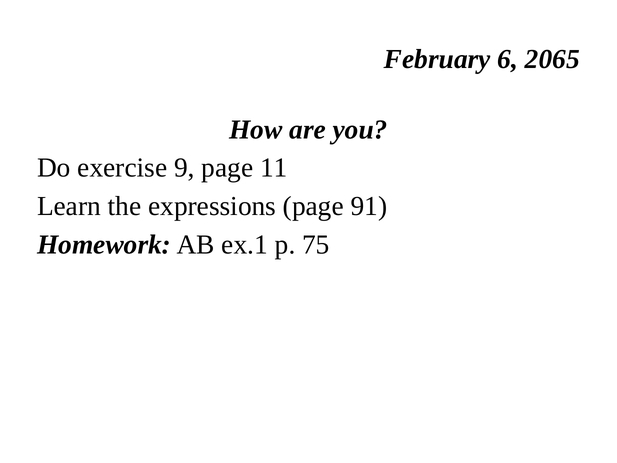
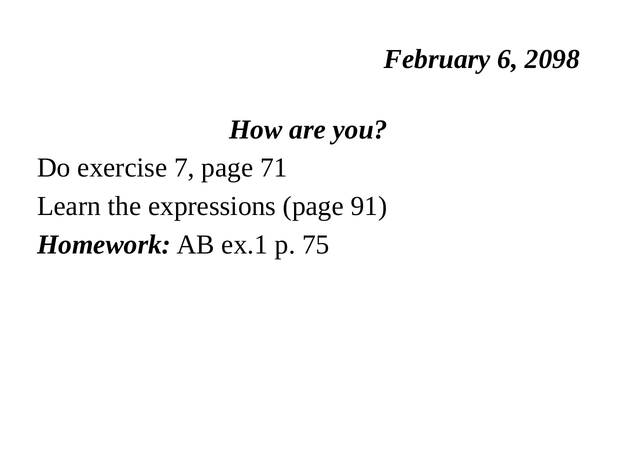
2065: 2065 -> 2098 (552, 59)
9: 9 -> 7 (184, 168)
11: 11 -> 71 (274, 168)
